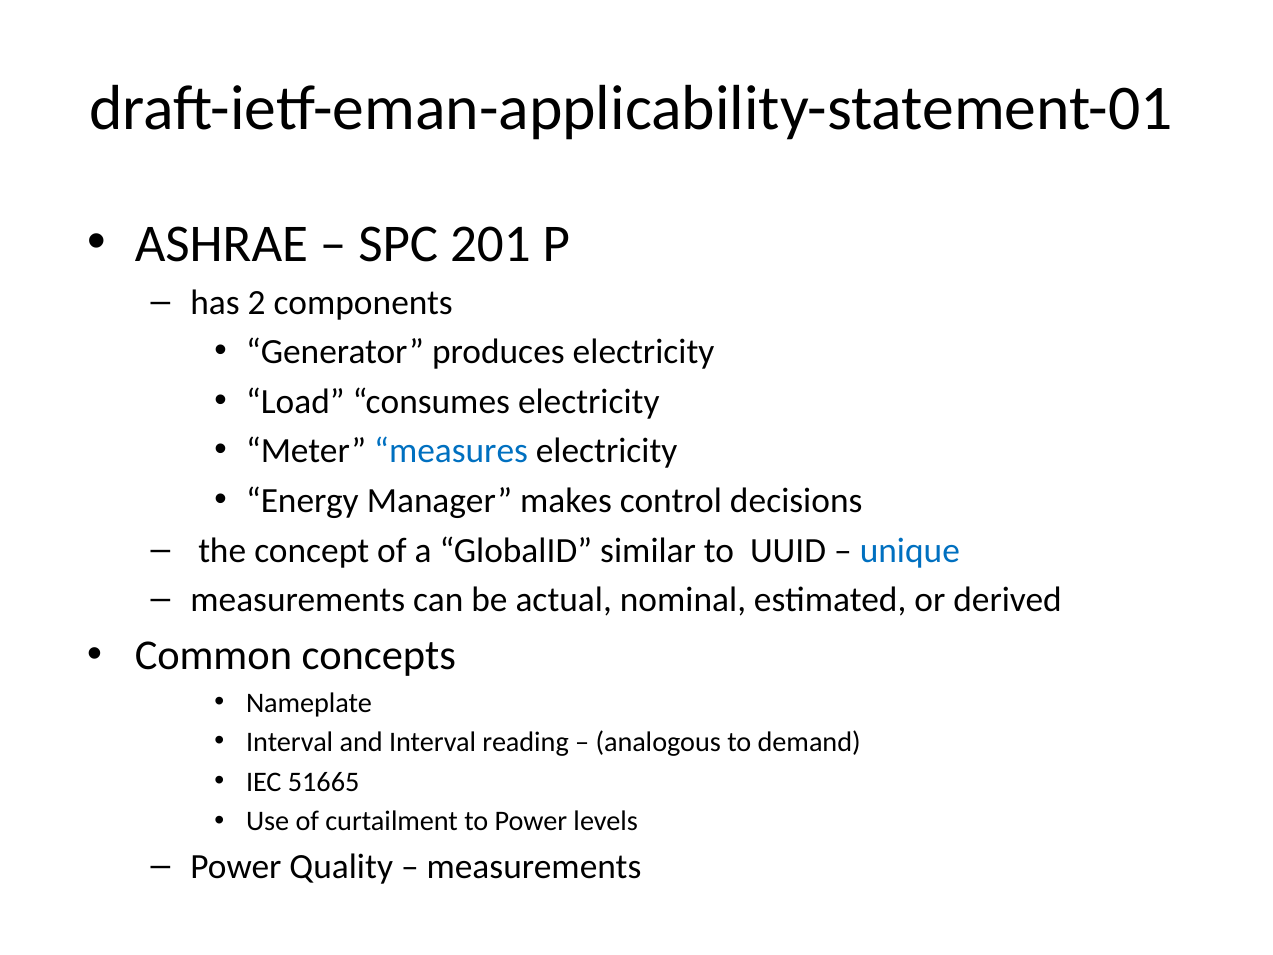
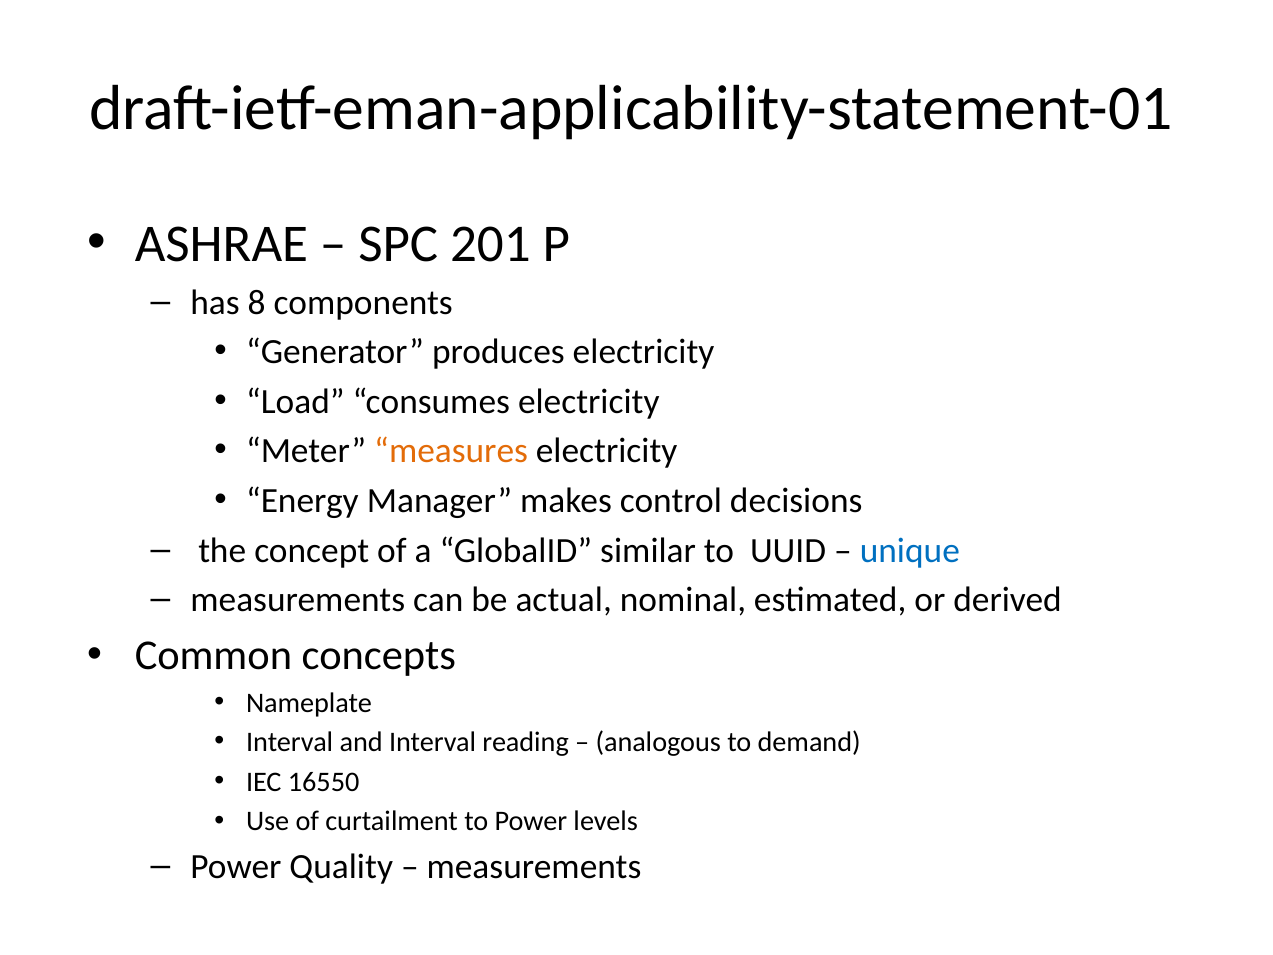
2: 2 -> 8 (257, 302)
measures colour: blue -> orange (451, 451)
51665: 51665 -> 16550 (324, 782)
